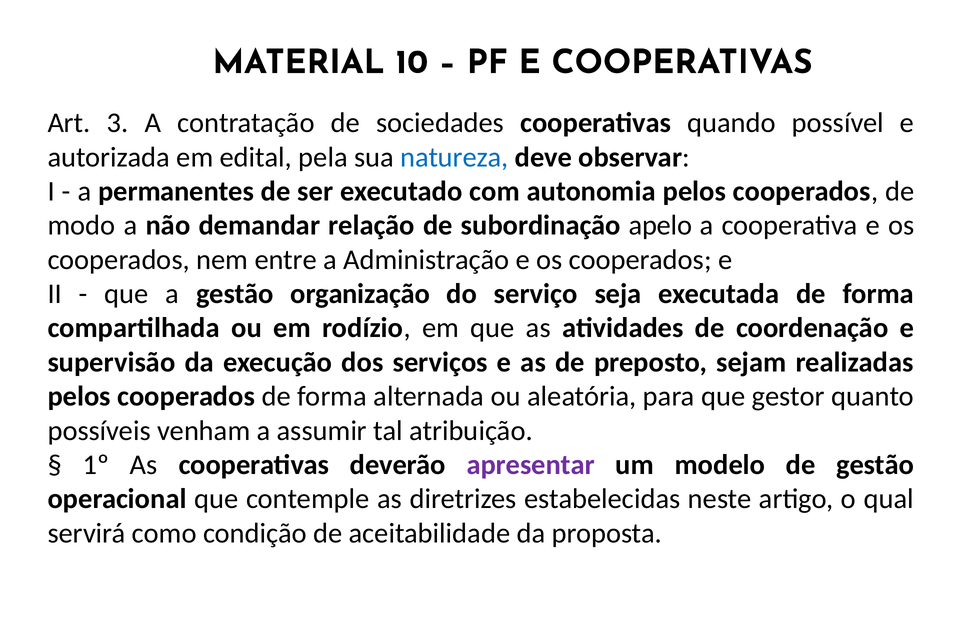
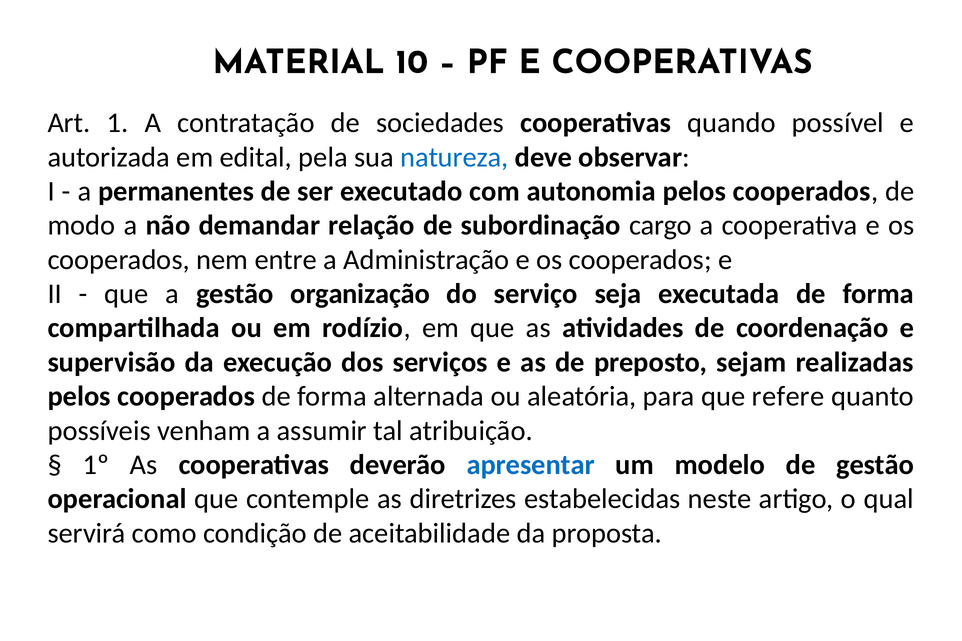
3: 3 -> 1 (118, 123)
apelo: apelo -> cargo (661, 226)
gestor: gestor -> refere (788, 397)
apresentar colour: purple -> blue (531, 465)
